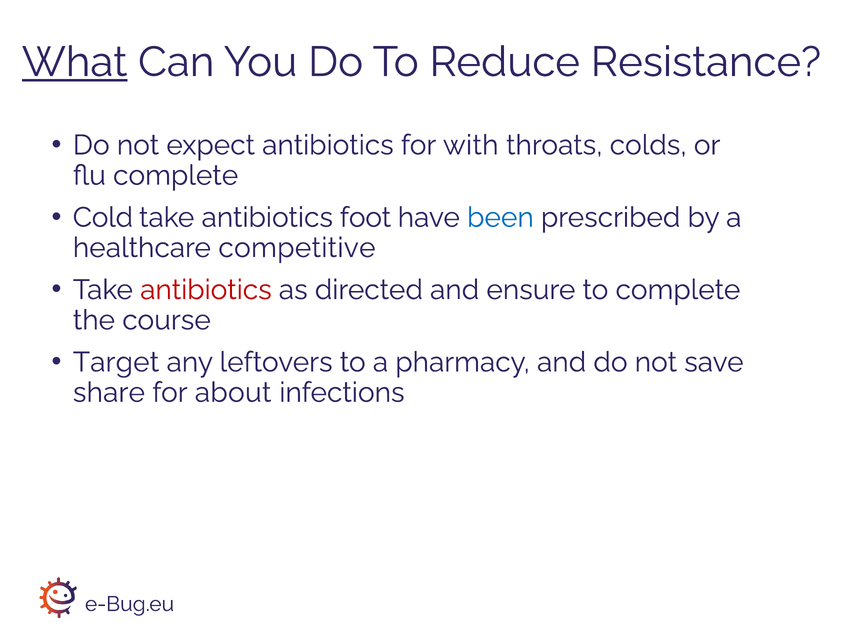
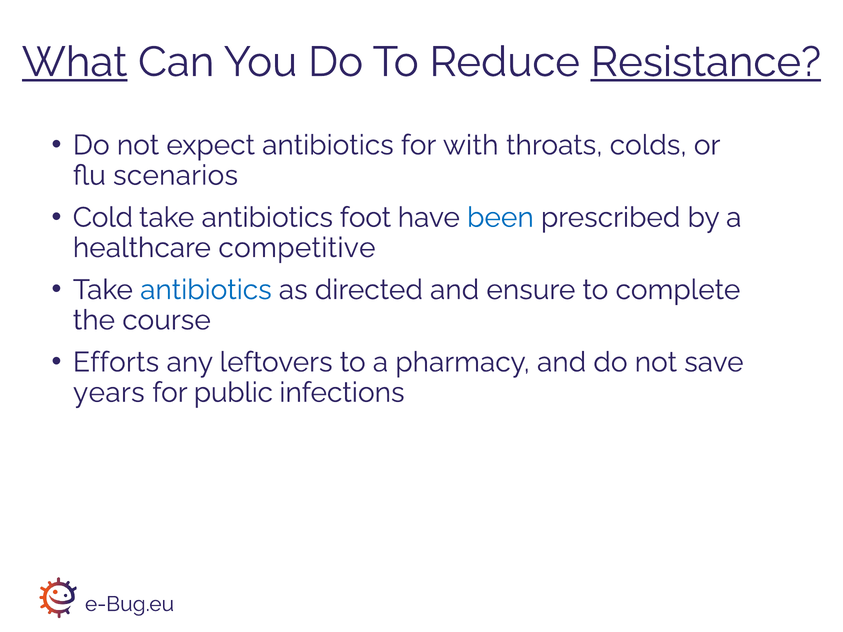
Resistance underline: none -> present (706, 62)
flu complete: complete -> scenarios (176, 176)
antibiotics colour: red -> blue (206, 290)
Target: Target -> Efforts (116, 362)
share: share -> years (109, 393)
about: about -> public (233, 393)
